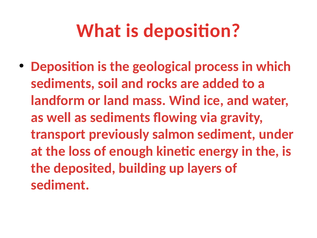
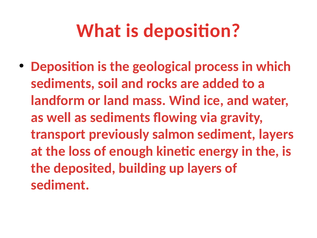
sediment under: under -> layers (276, 134)
